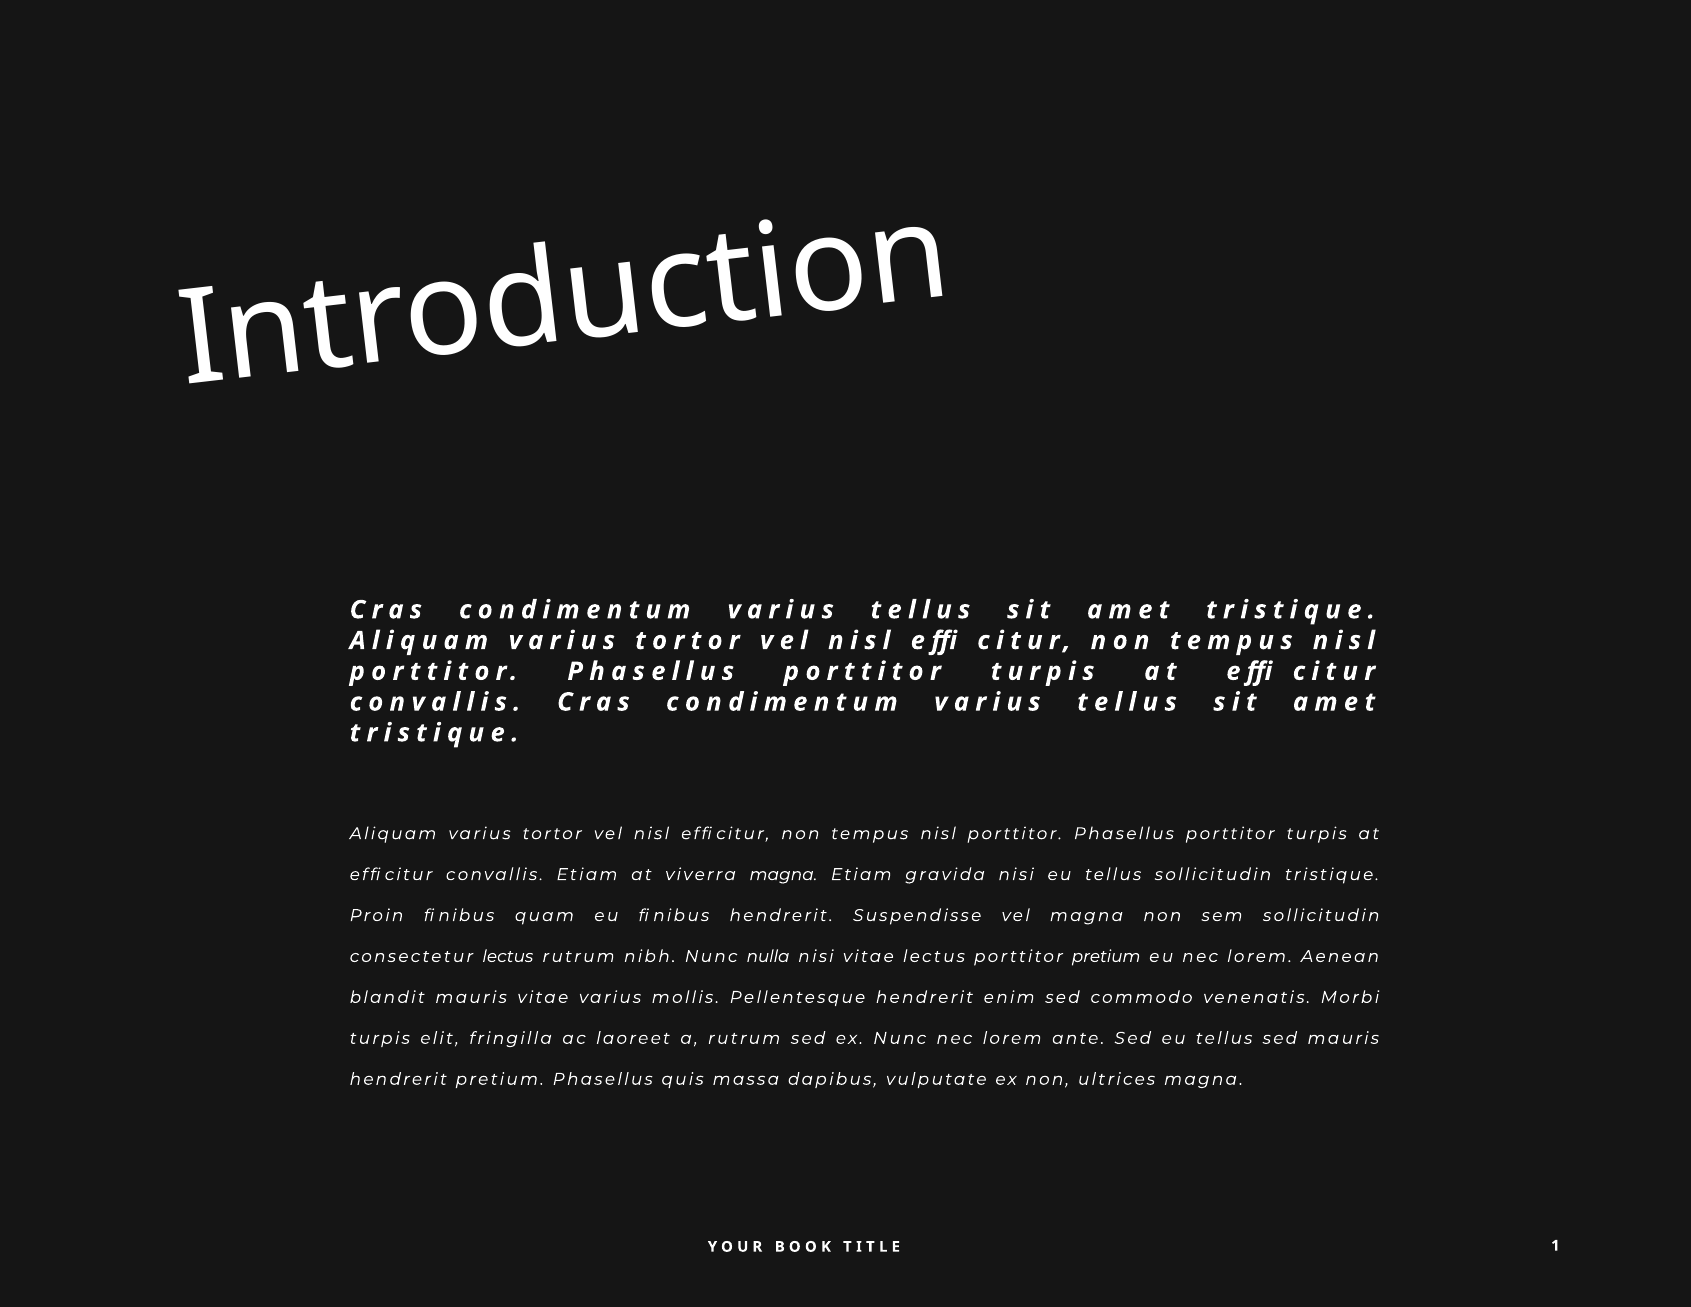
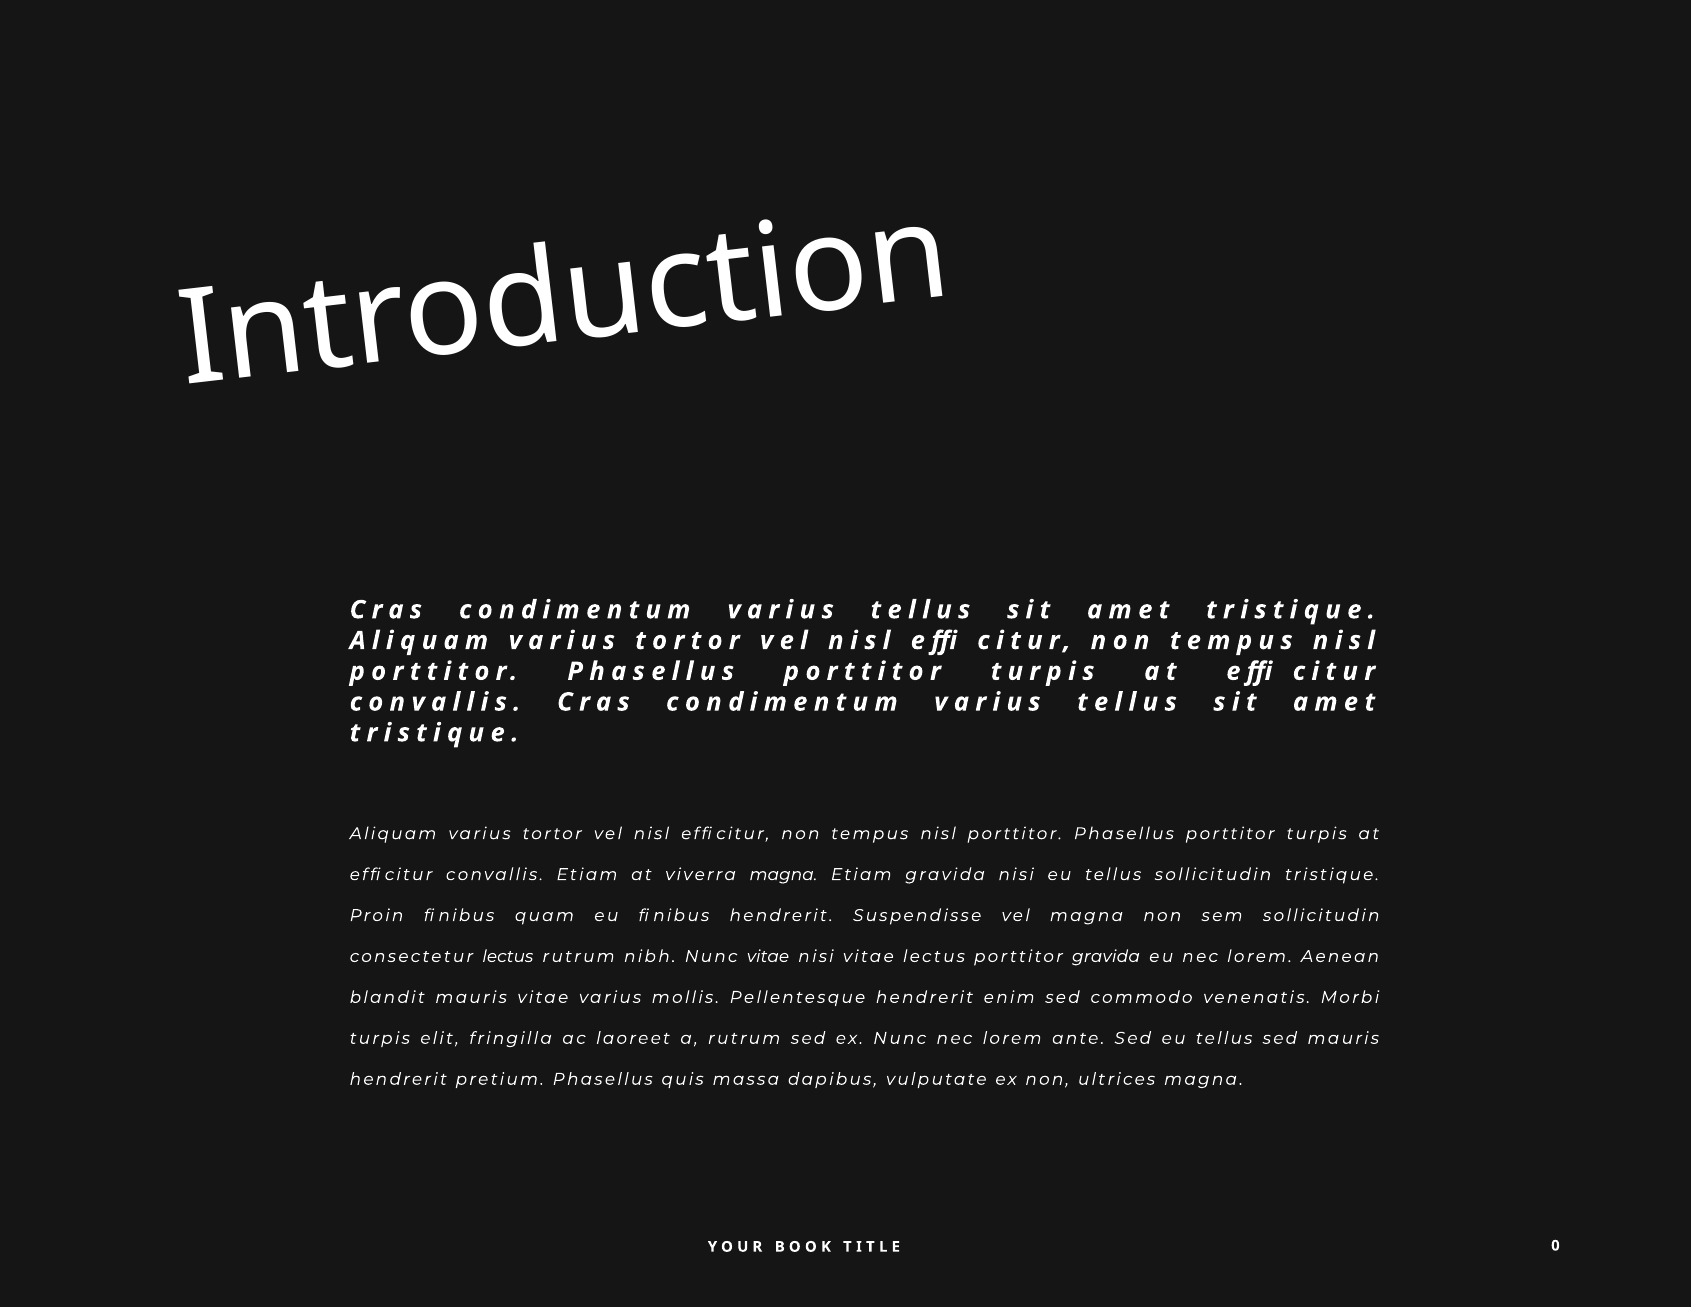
Nunc nulla: nulla -> vitae (768, 956)
porttitor pretium: pretium -> gravida (1106, 956)
1: 1 -> 0 (1555, 1245)
